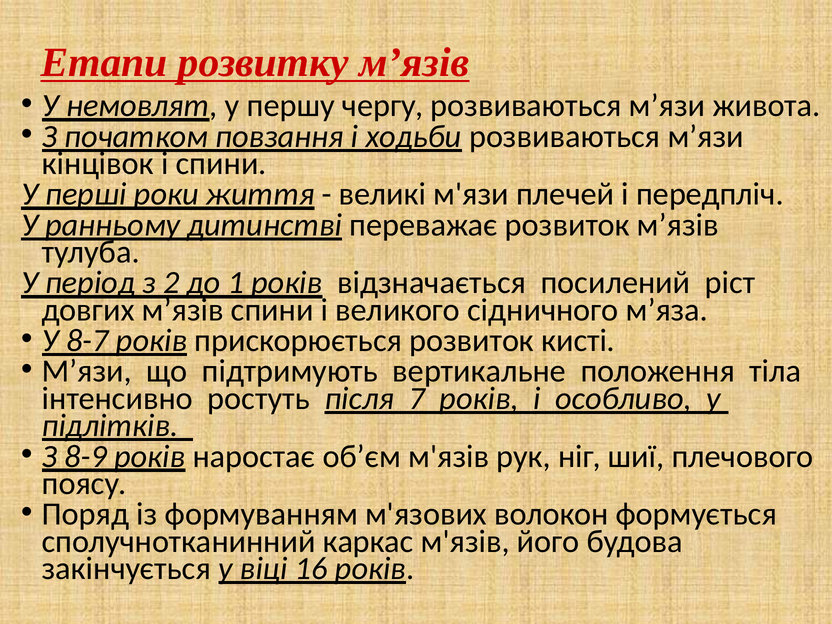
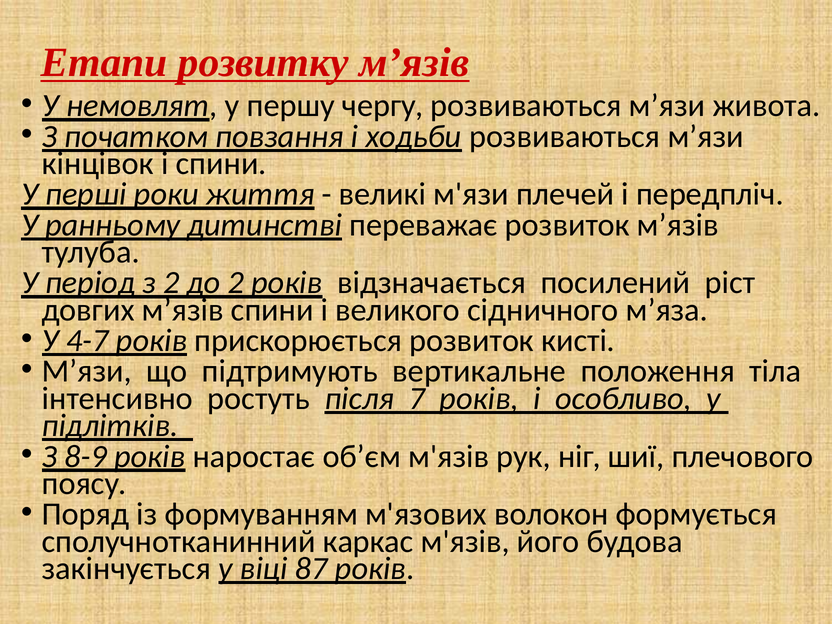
до 1: 1 -> 2 (236, 283)
8-7: 8-7 -> 4-7 (87, 341)
16: 16 -> 87 (311, 569)
